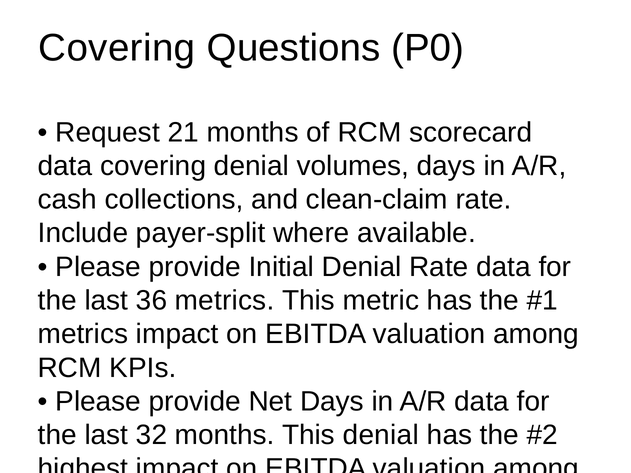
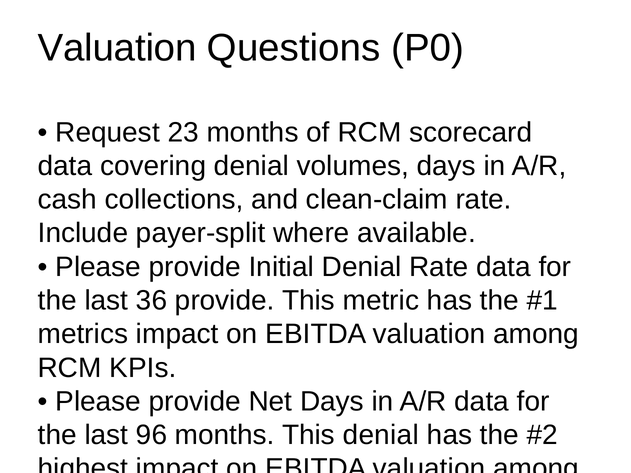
Covering: Covering -> Valuation (117, 48)
21: 21 -> 23 (183, 132)
36 metrics: metrics -> provide (225, 301)
32: 32 -> 96 (152, 435)
